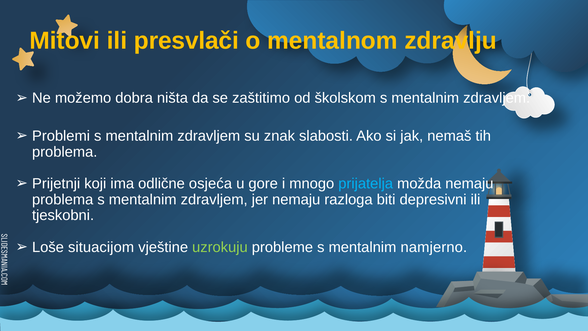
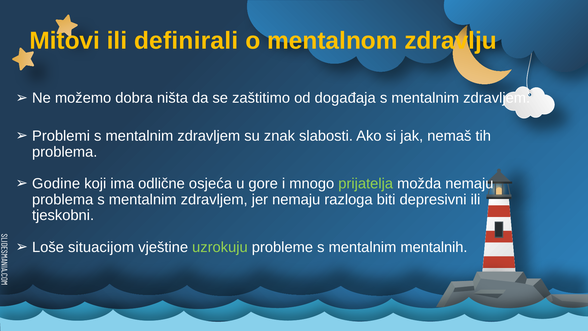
presvlači: presvlači -> definirali (186, 41)
školskom: školskom -> događaja (345, 98)
Prijetnji: Prijetnji -> Godine (56, 183)
prijatelja colour: light blue -> light green (366, 183)
namjerno: namjerno -> mentalnih (434, 247)
